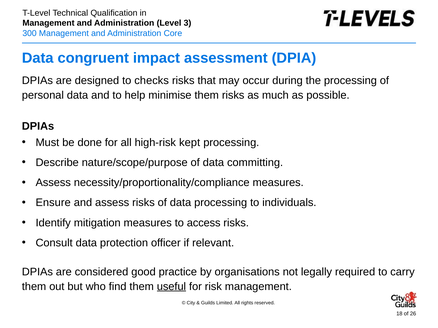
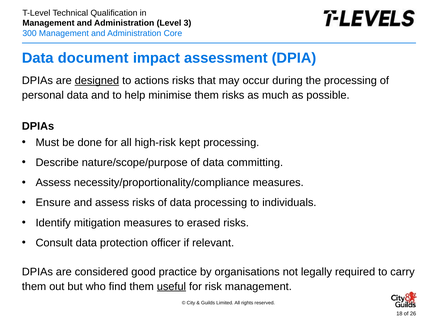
congruent: congruent -> document (93, 58)
designed underline: none -> present (97, 81)
checks: checks -> actions (152, 81)
access: access -> erased (204, 223)
